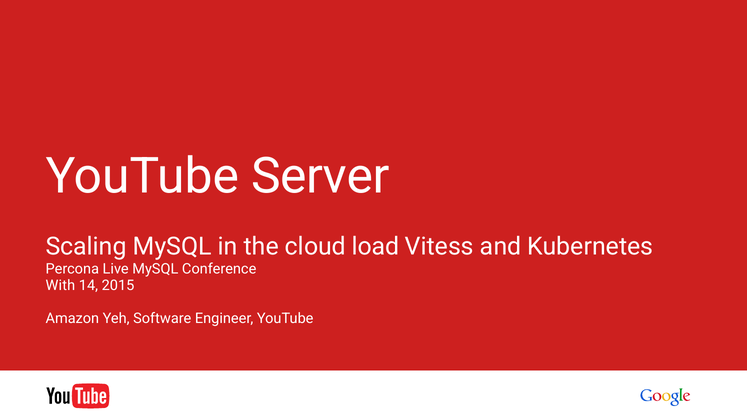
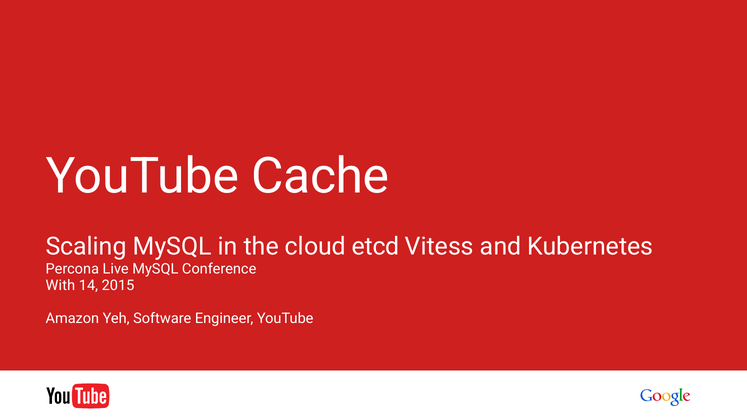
Server: Server -> Cache (320, 176)
load: load -> etcd (376, 247)
